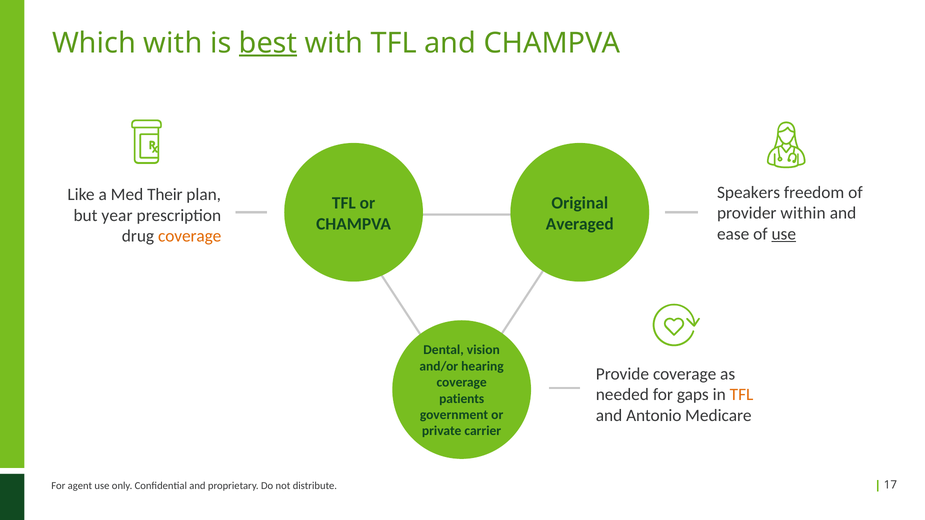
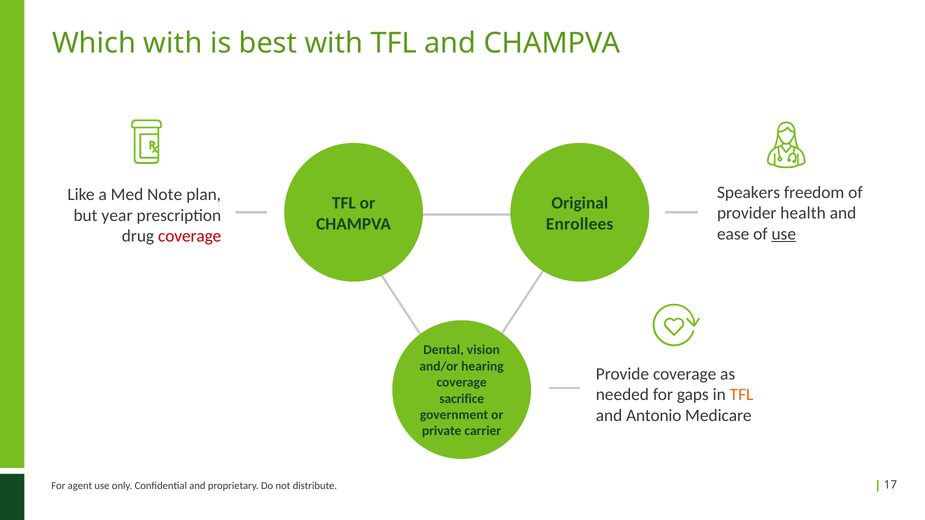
best underline: present -> none (268, 43)
Their: Their -> Note (165, 195)
within: within -> health (803, 213)
Averaged: Averaged -> Enrollees (580, 224)
coverage colour: orange -> red (190, 236)
patients: patients -> sacrifice (462, 399)
